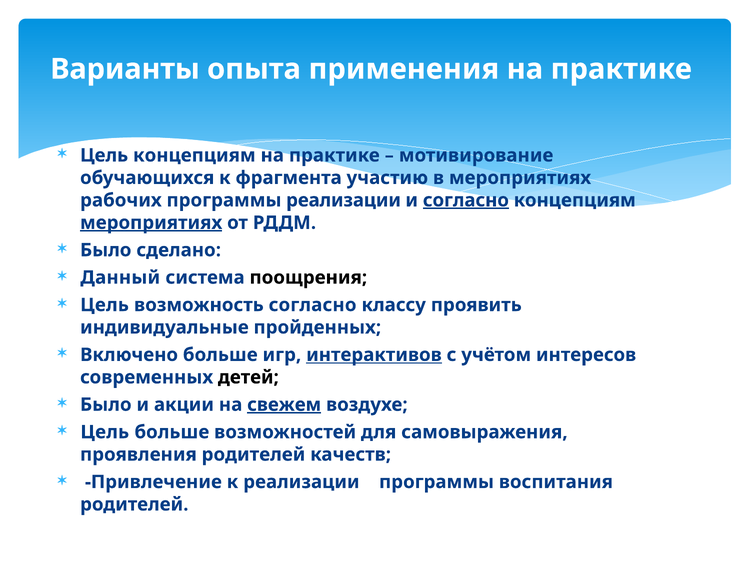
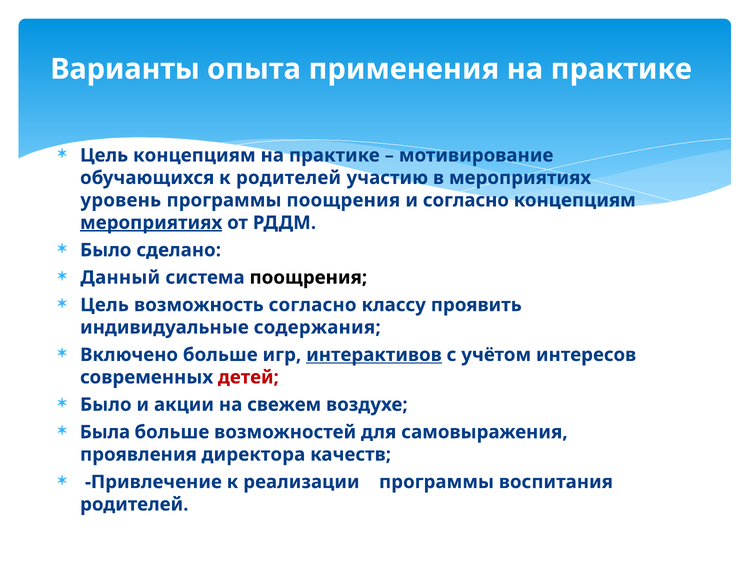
к фрагмента: фрагмента -> родителей (288, 178)
рабочих: рабочих -> уровень (121, 201)
программы реализации: реализации -> поощрения (343, 201)
согласно underline: present -> none (466, 201)
пройденных: пройденных -> содержания (317, 328)
детей colour: black -> red (248, 378)
свежем underline: present -> none (284, 405)
Цель: Цель -> Была (105, 433)
проявления родителей: родителей -> директора (253, 455)
